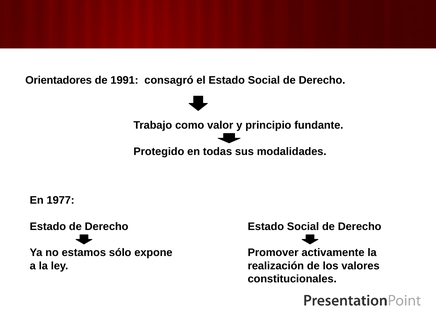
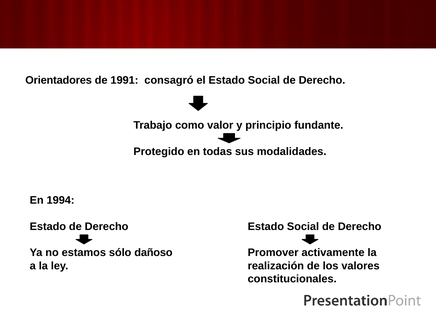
1977: 1977 -> 1994 (61, 200)
expone: expone -> dañoso (153, 253)
